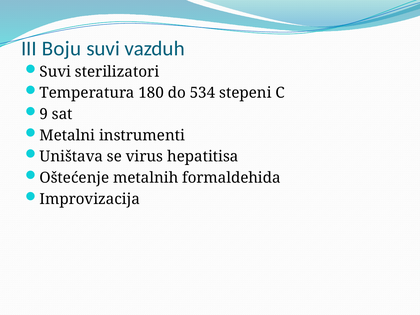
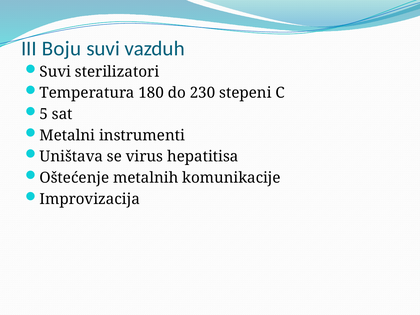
534: 534 -> 230 (203, 93)
9: 9 -> 5 (44, 114)
formaldehida: formaldehida -> komunikacije (231, 178)
